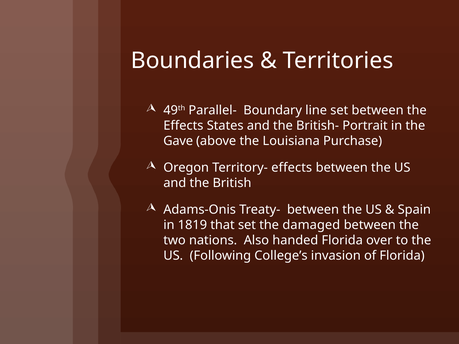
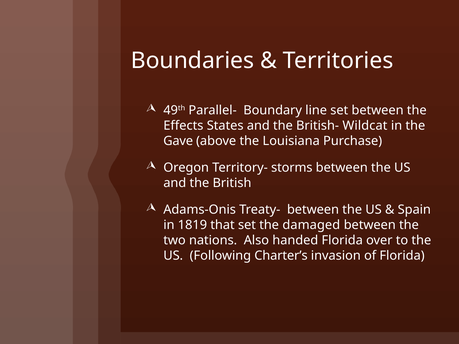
Portrait: Portrait -> Wildcat (365, 126)
Territory- effects: effects -> storms (292, 168)
College’s: College’s -> Charter’s (281, 256)
